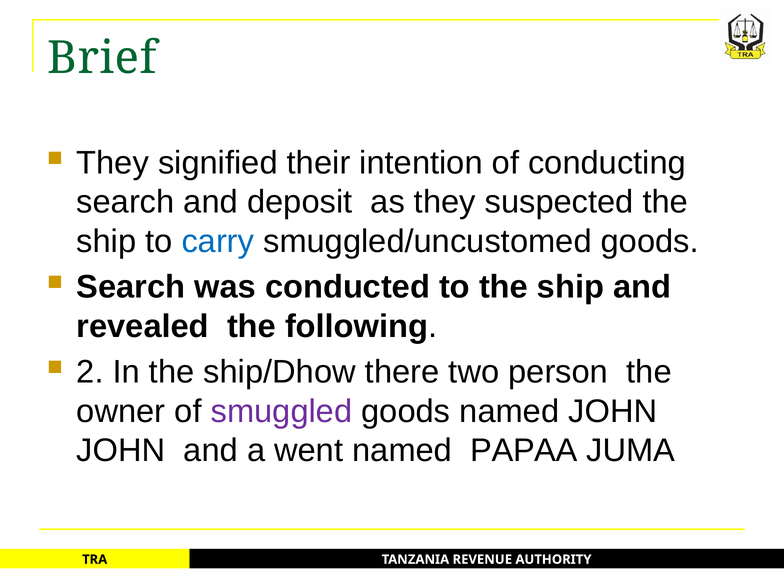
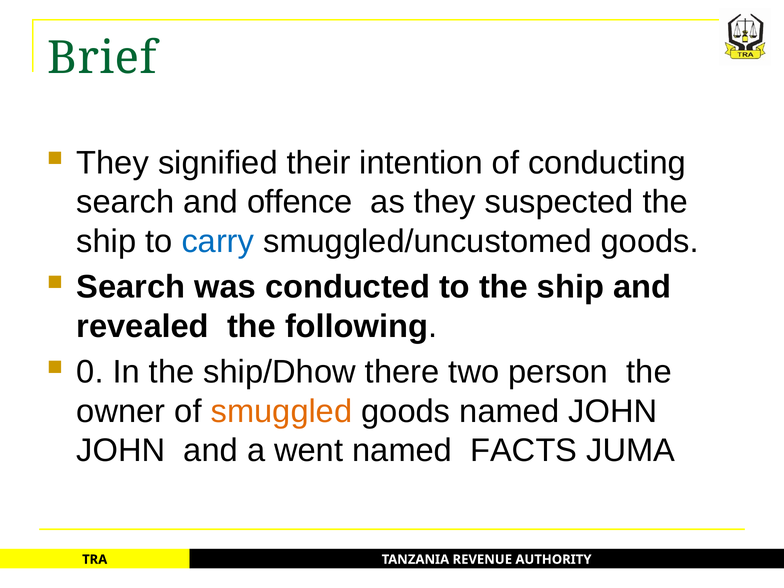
deposit: deposit -> offence (300, 202)
2: 2 -> 0 (90, 372)
smuggled colour: purple -> orange (282, 411)
PAPAA: PAPAA -> FACTS (524, 450)
